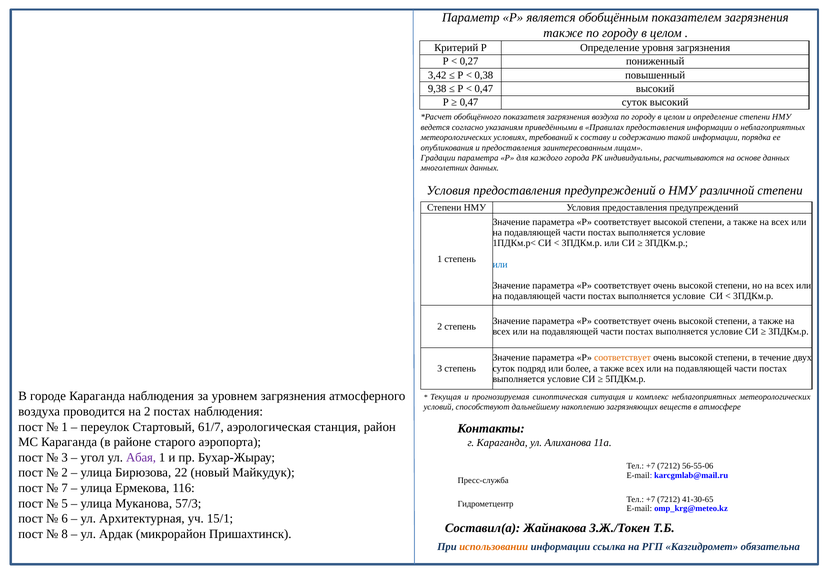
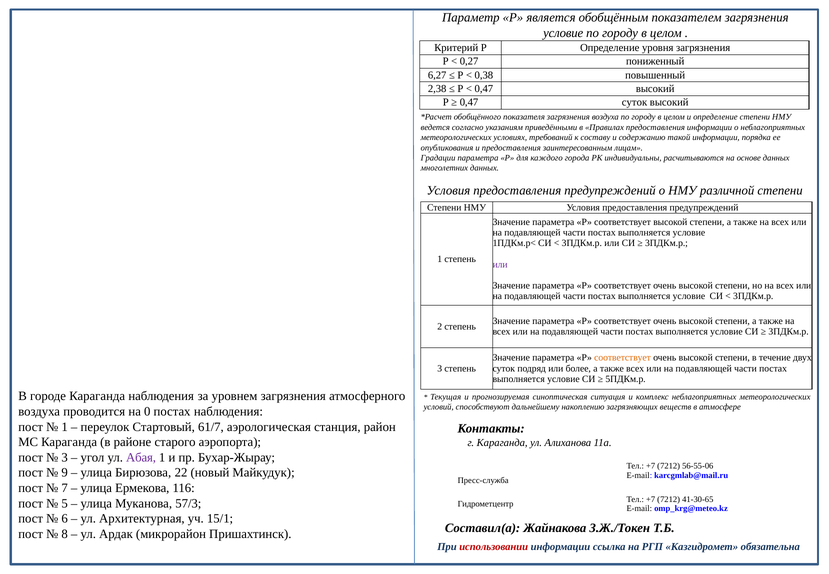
также: также -> условие (563, 33)
3,42: 3,42 -> 6,27 (437, 75)
9,38: 9,38 -> 2,38 (437, 89)
или colour: blue -> purple (500, 264)
на 2: 2 -> 0 (147, 411)
2: 2 -> 9 (65, 473)
использовании colour: orange -> red (494, 547)
